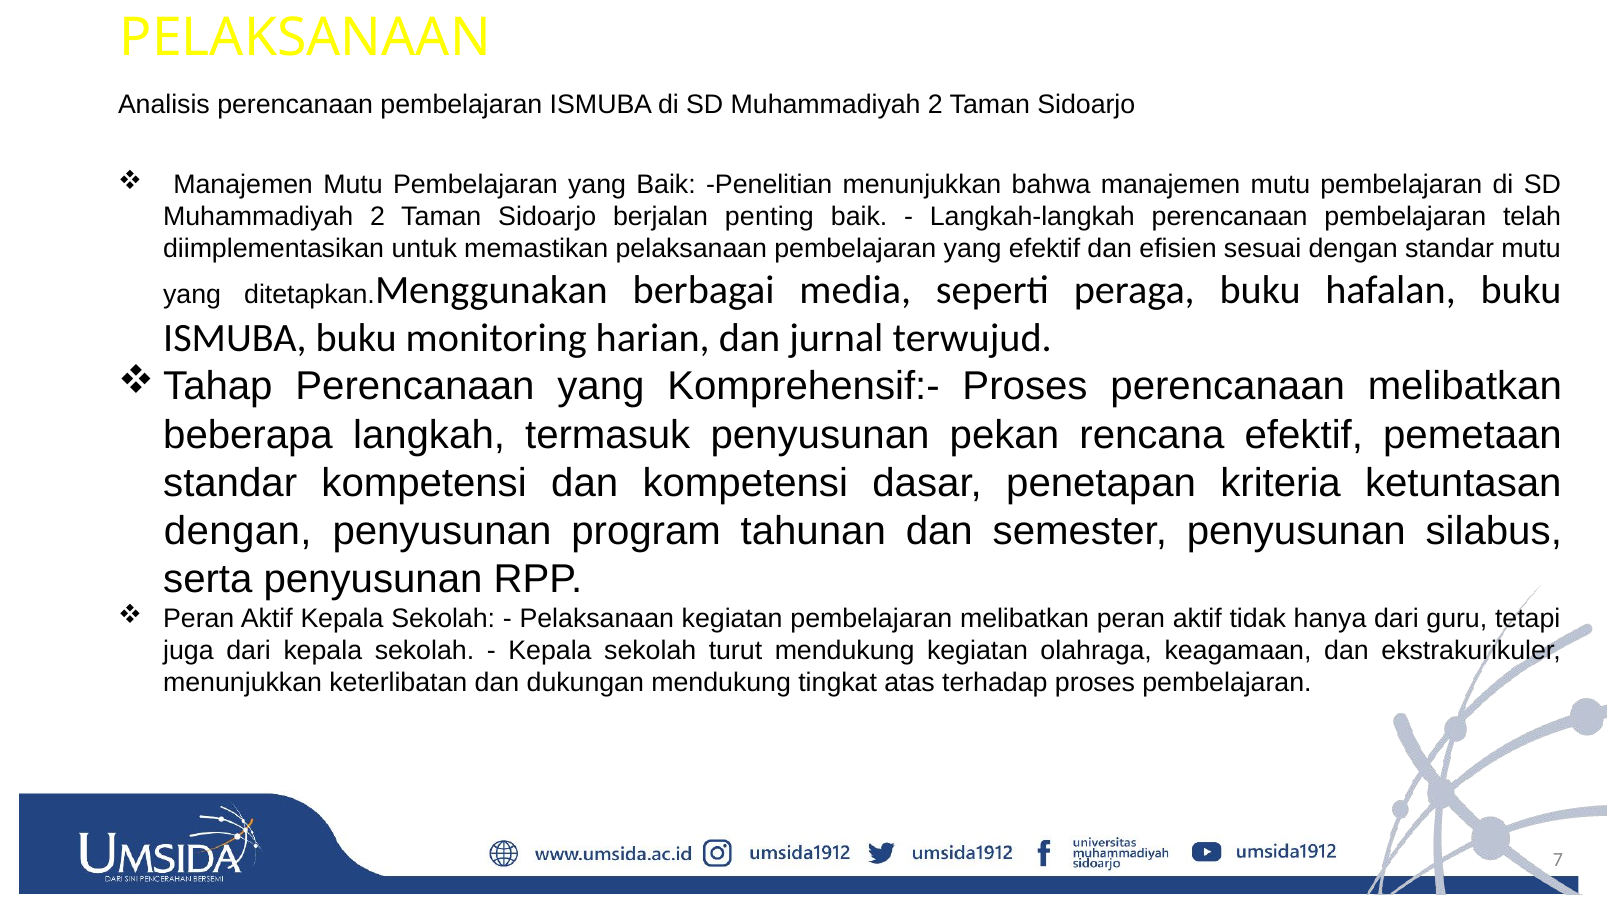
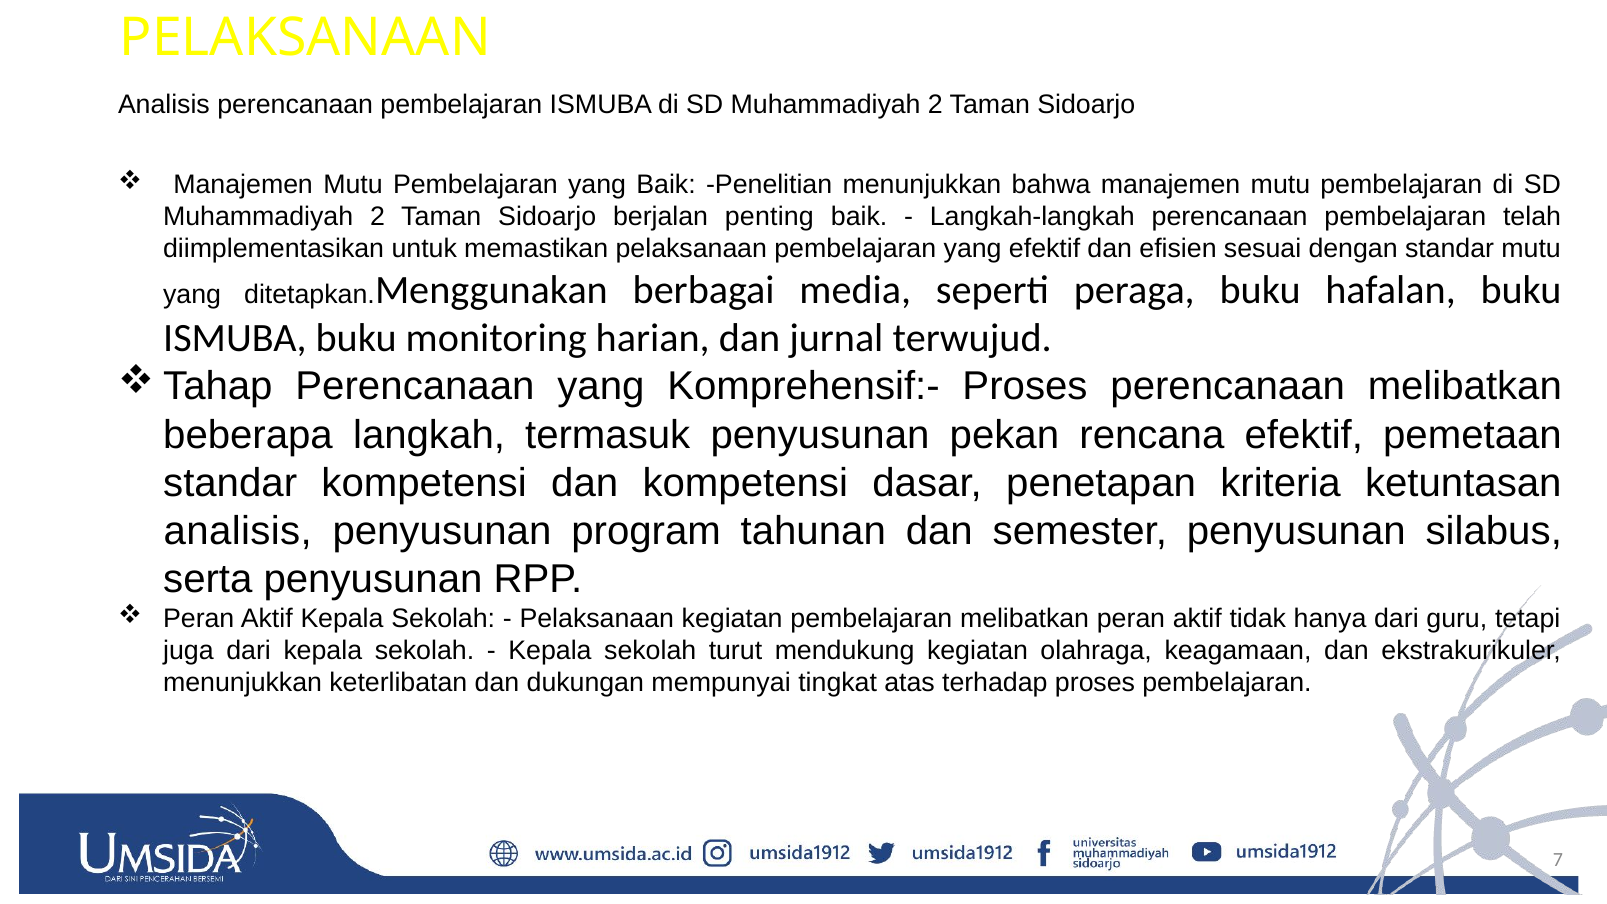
dengan: dengan -> analisis (238, 531)
dukungan mendukung: mendukung -> mempunyai (721, 683)
